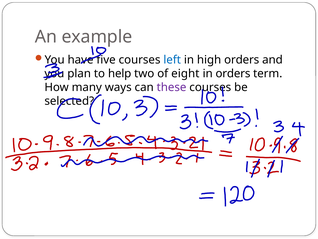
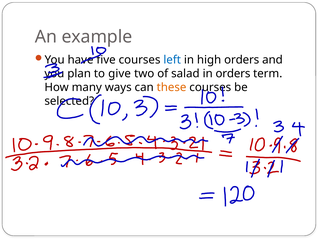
help: help -> give (120, 73)
eight: eight -> salad (185, 73)
these colour: purple -> orange (172, 87)
